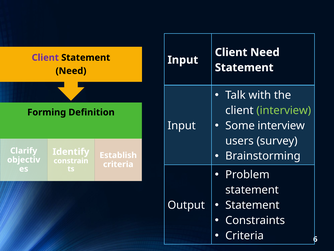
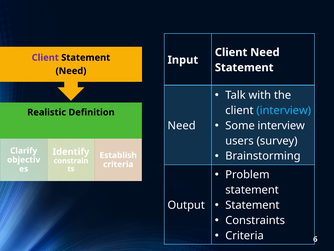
interview colour: light green -> light blue (284, 110)
Forming: Forming -> Realistic (47, 112)
Input: Input -> Need (182, 125)
